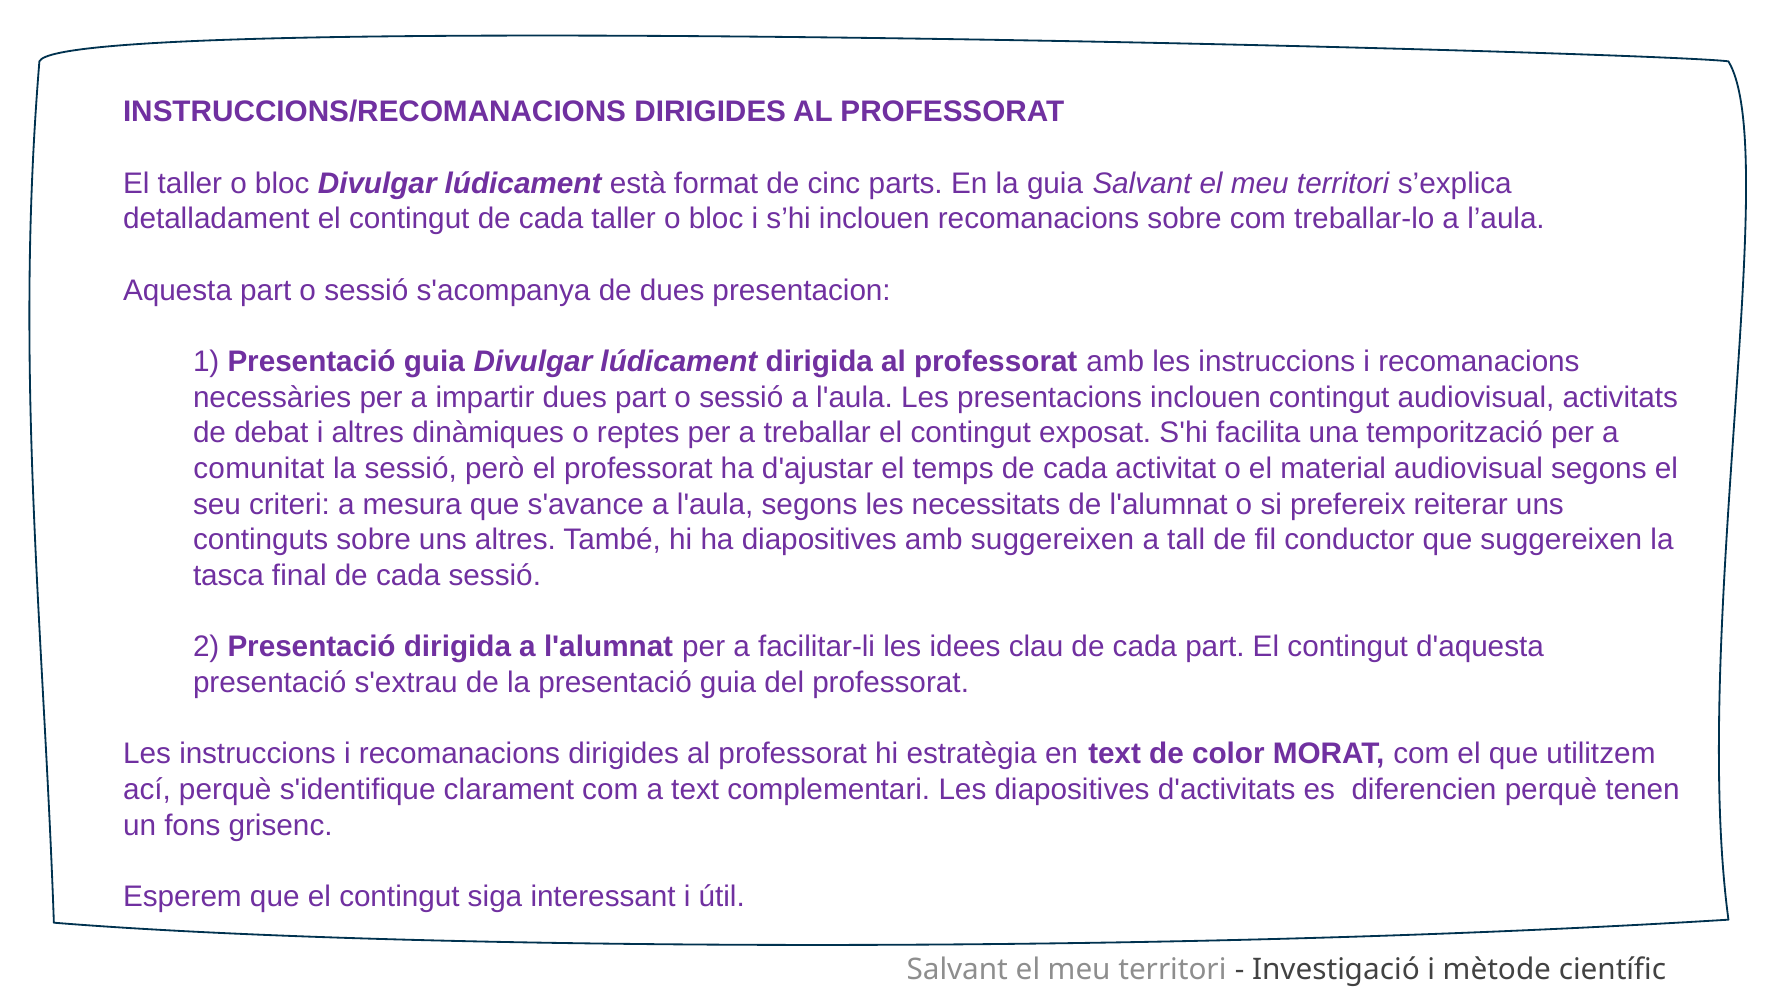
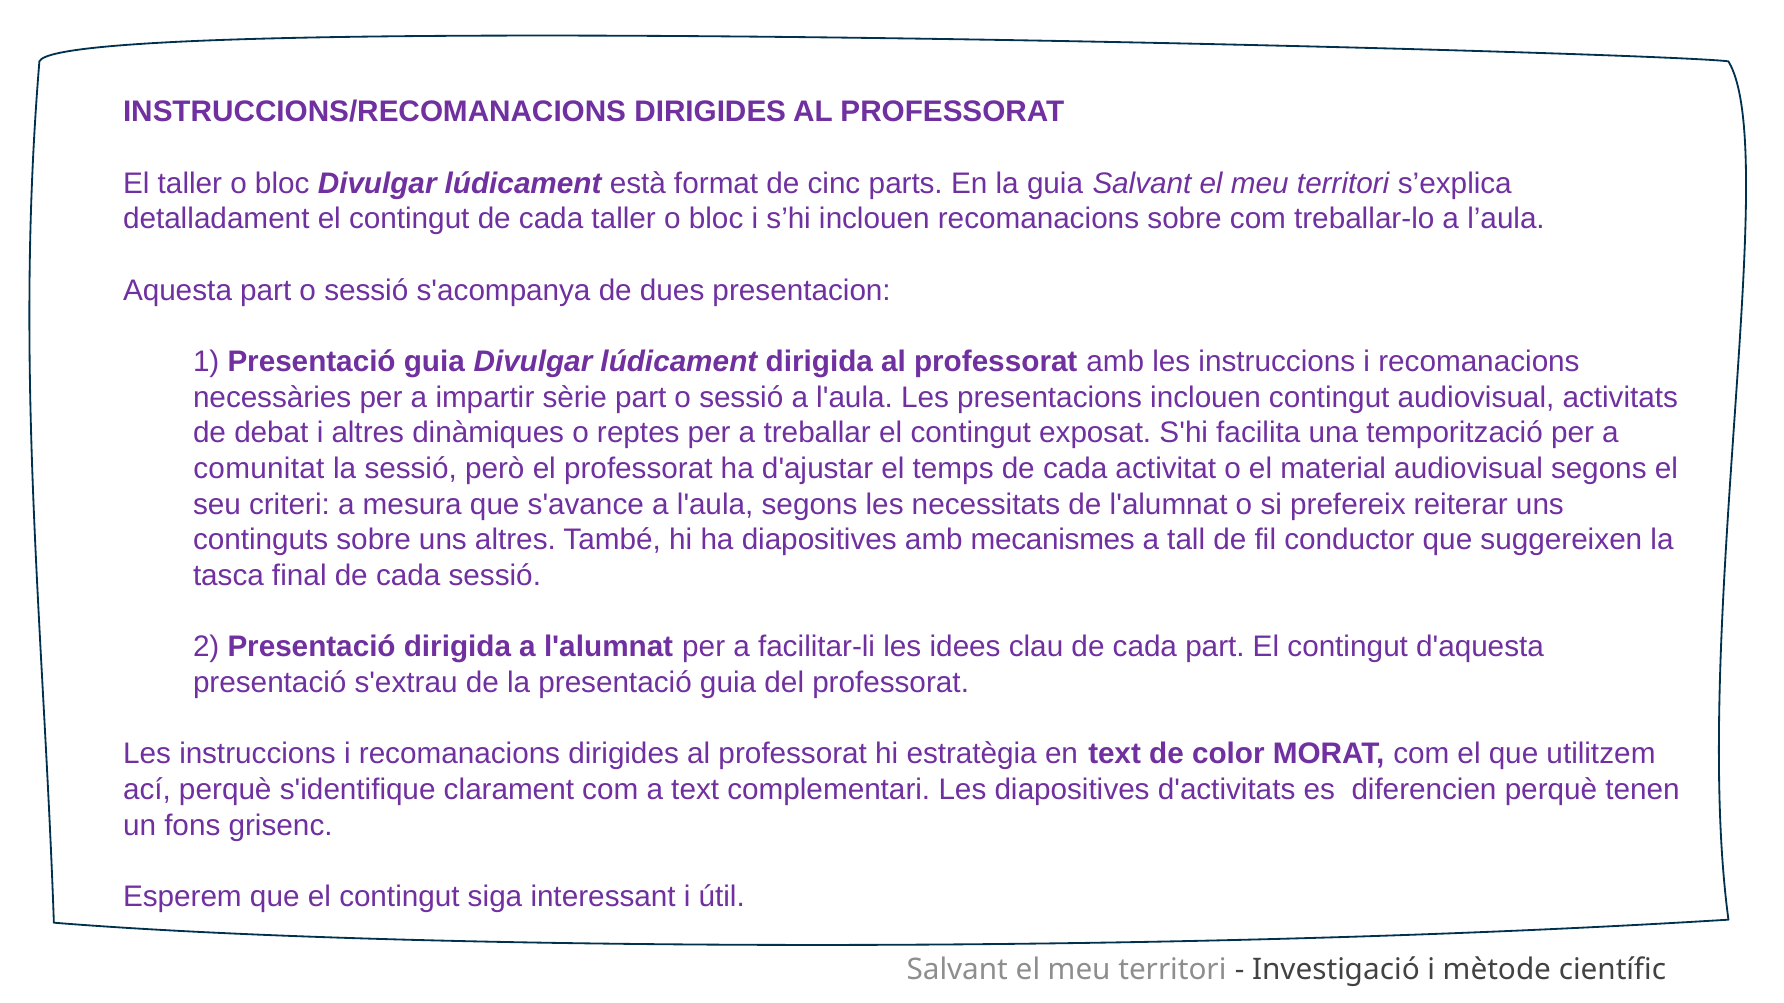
impartir dues: dues -> sèrie (575, 398)
amb suggereixen: suggereixen -> mecanismes (1053, 540)
